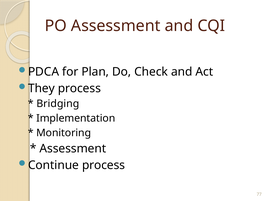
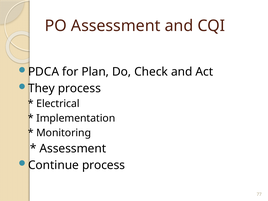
Bridging: Bridging -> Electrical (58, 104)
